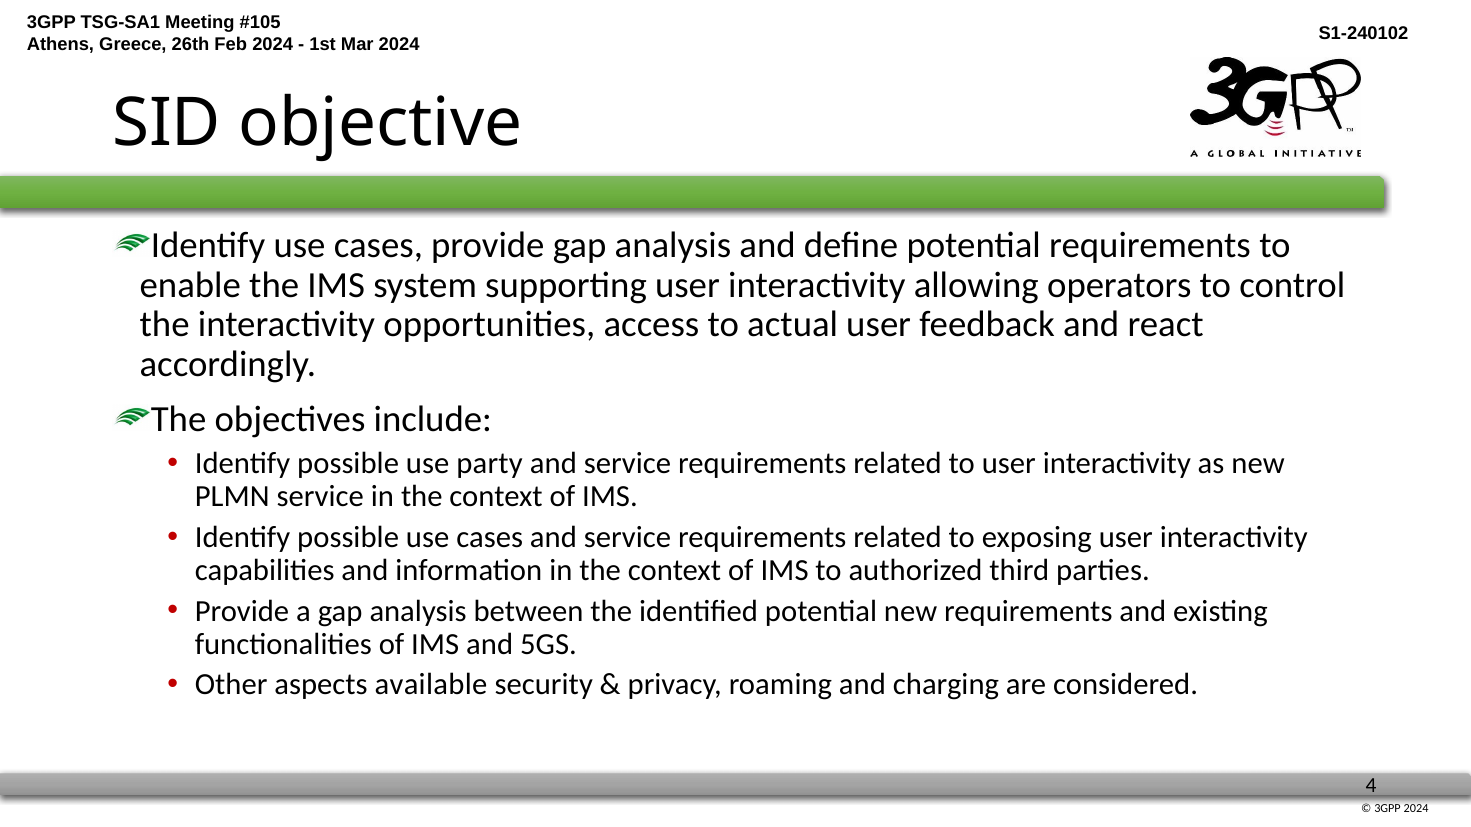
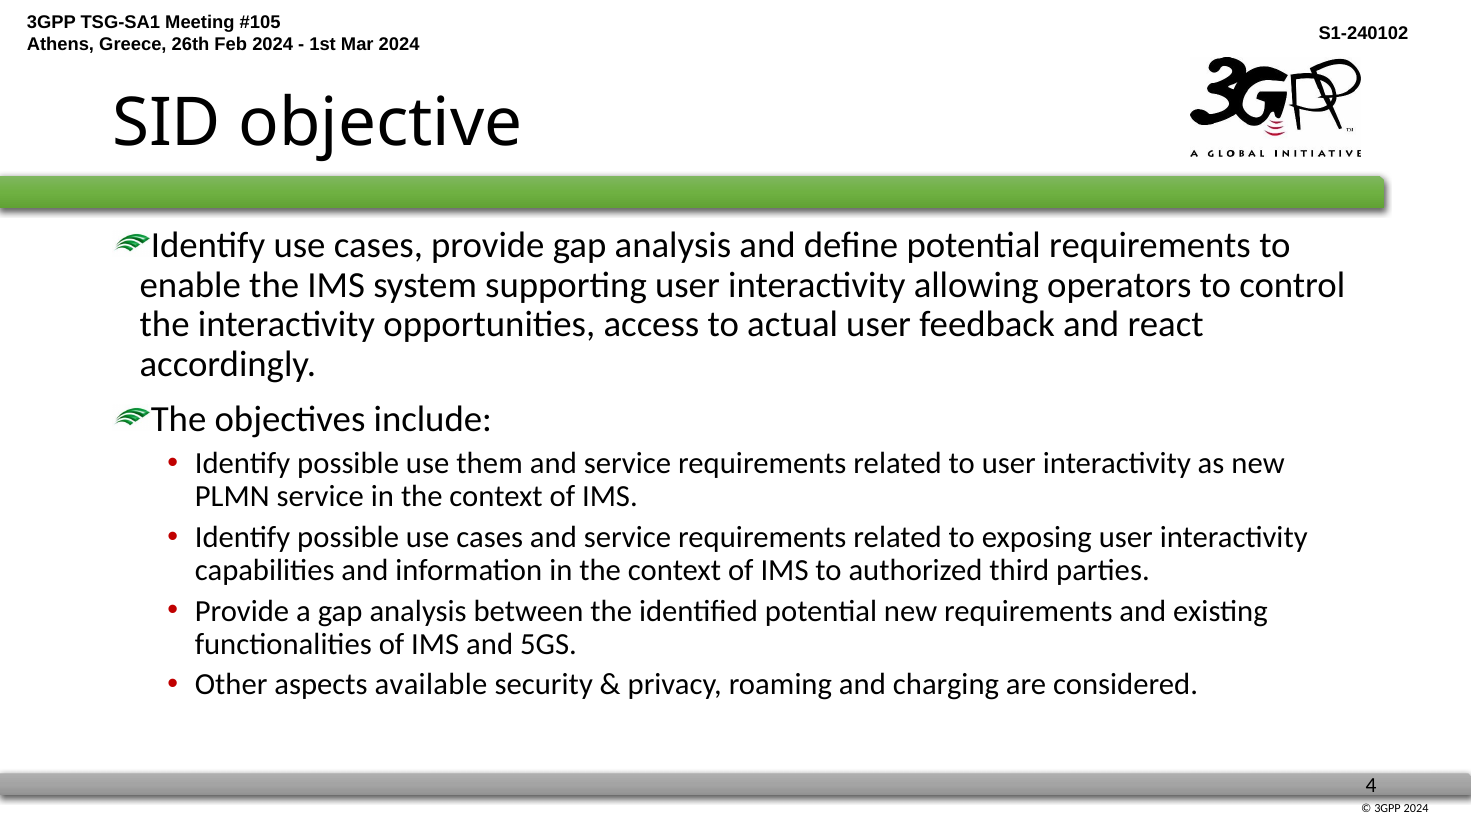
party: party -> them (490, 464)
